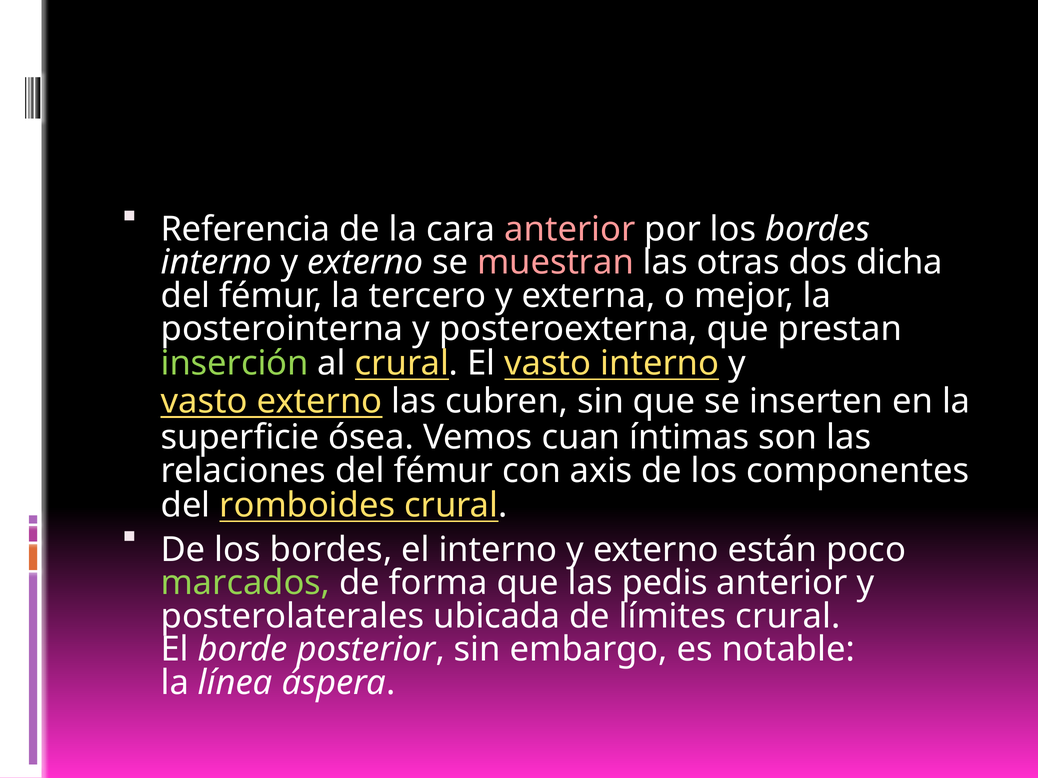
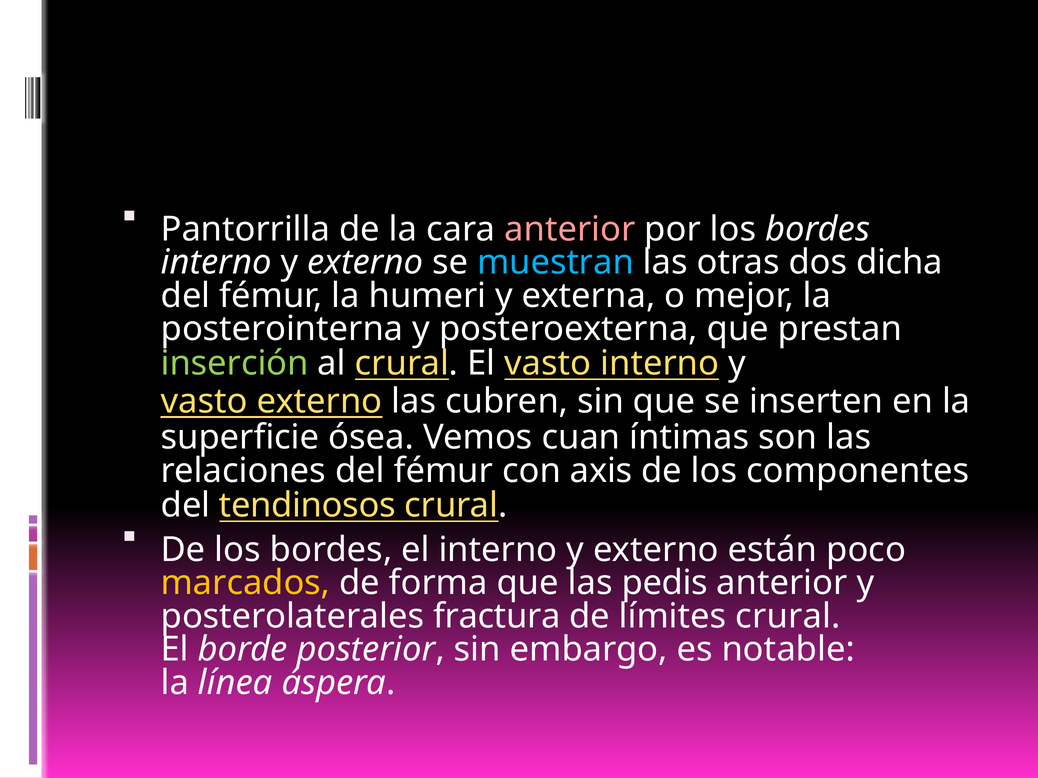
Referencia: Referencia -> Pantorrilla (245, 229)
muestran colour: pink -> light blue (556, 263)
tercero: tercero -> humeri (428, 296)
romboides: romboides -> tendinosos (307, 506)
marcados colour: light green -> yellow (245, 583)
ubicada: ubicada -> fractura (497, 617)
